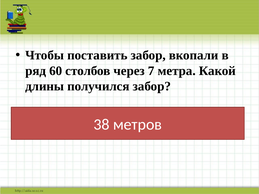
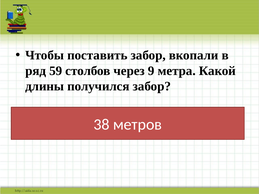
60: 60 -> 59 (56, 71)
7: 7 -> 9 (151, 71)
